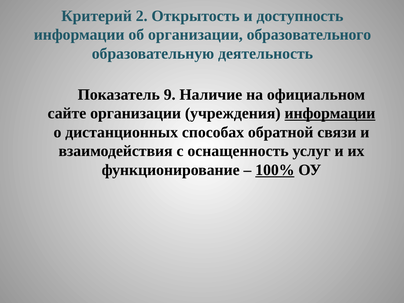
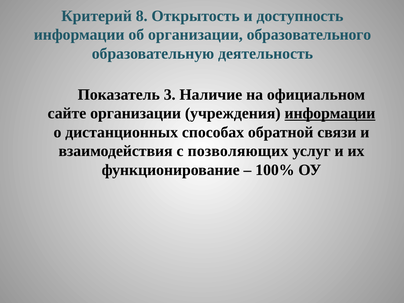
2: 2 -> 8 (142, 16)
9: 9 -> 3 (170, 95)
оснащенность: оснащенность -> позволяющих (238, 151)
100% underline: present -> none (275, 170)
